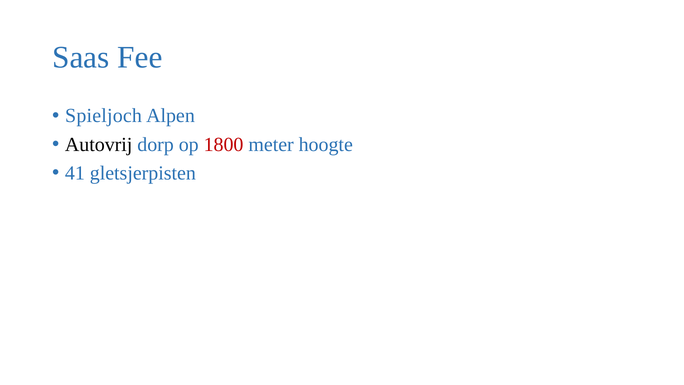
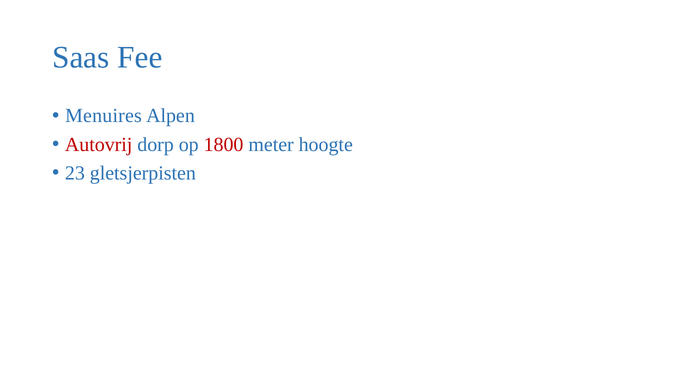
Spieljoch: Spieljoch -> Menuires (104, 116)
Autovrij colour: black -> red (99, 144)
41: 41 -> 23 (75, 173)
